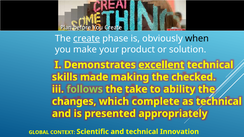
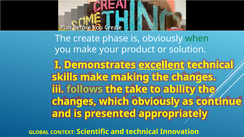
create underline: present -> none (87, 39)
when colour: black -> green (197, 39)
skills made: made -> make (94, 77)
making the checked: checked -> changes (194, 77)
which complete: complete -> obviously (156, 102)
as technical: technical -> continue (219, 102)
